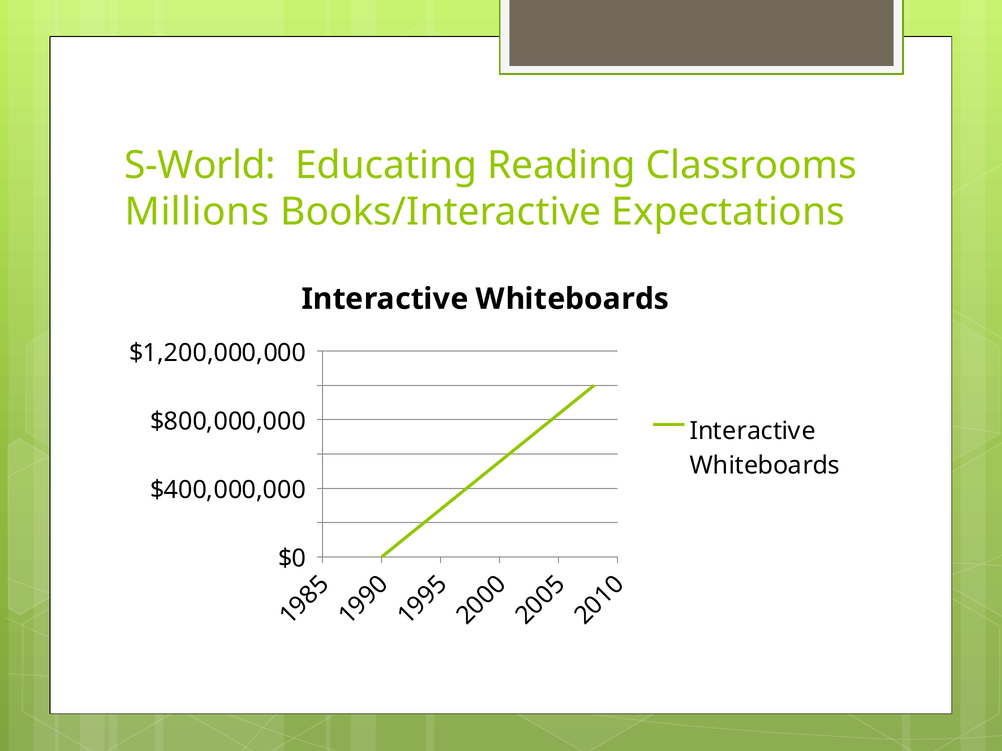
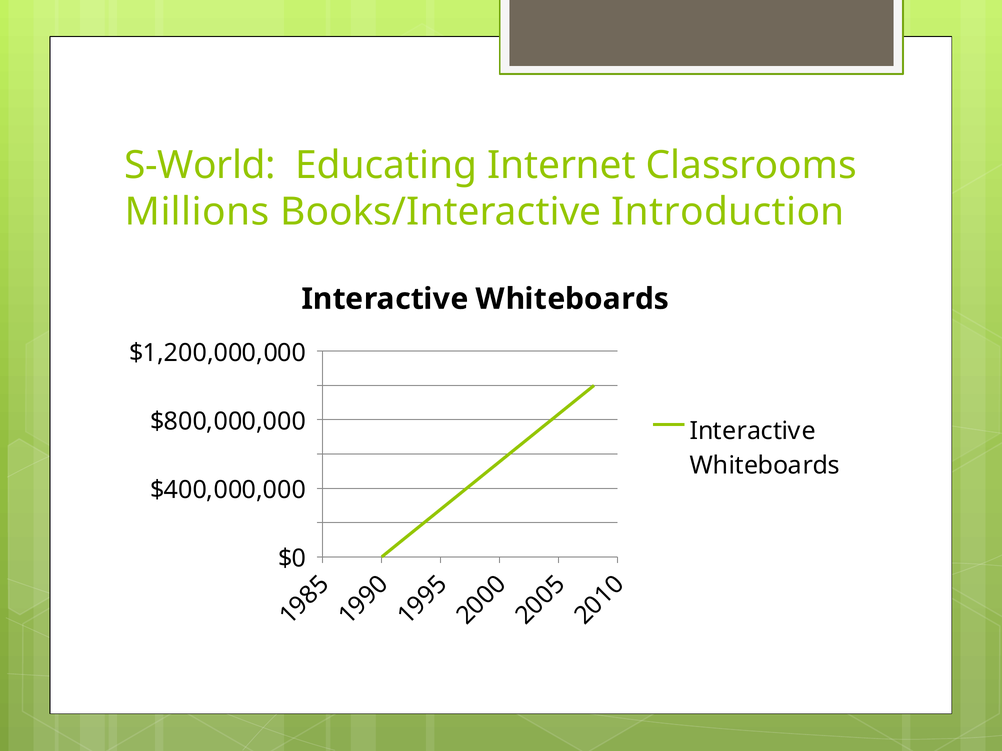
Reading: Reading -> Internet (562, 165)
Expectations: Expectations -> Introduction (728, 212)
